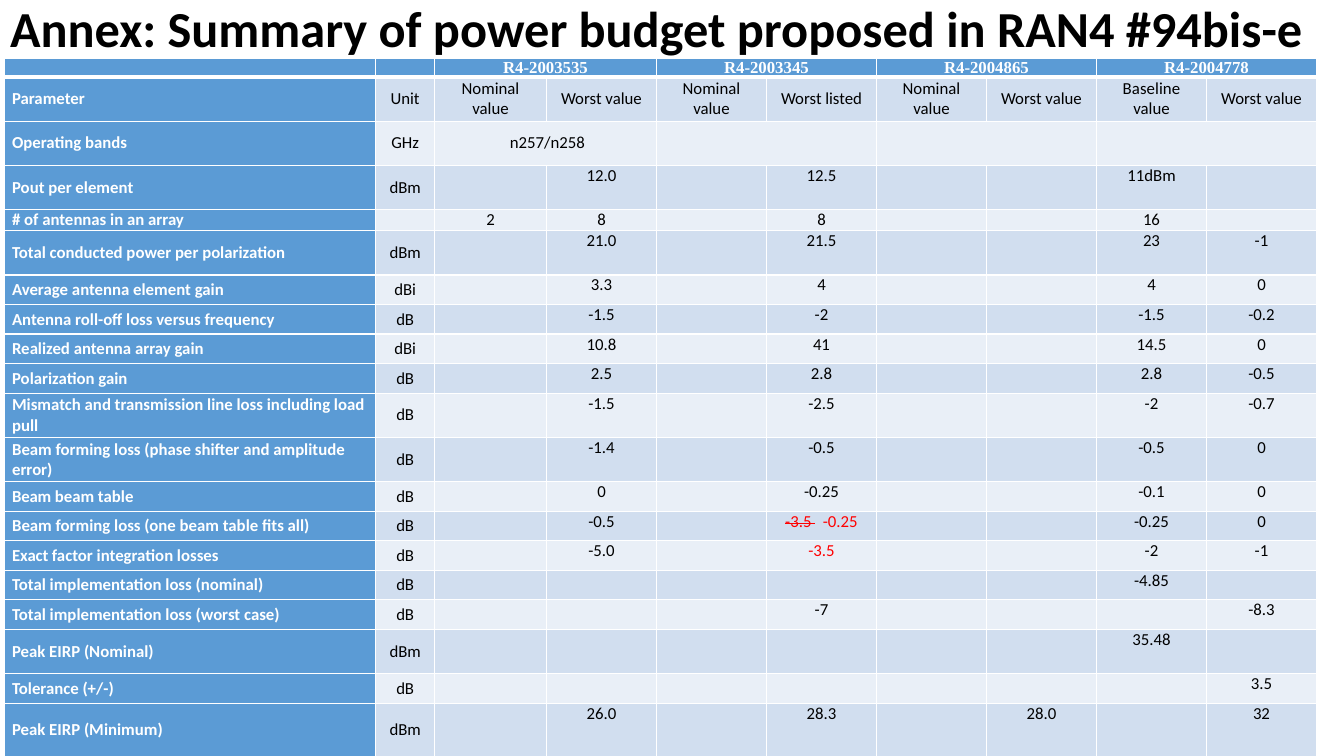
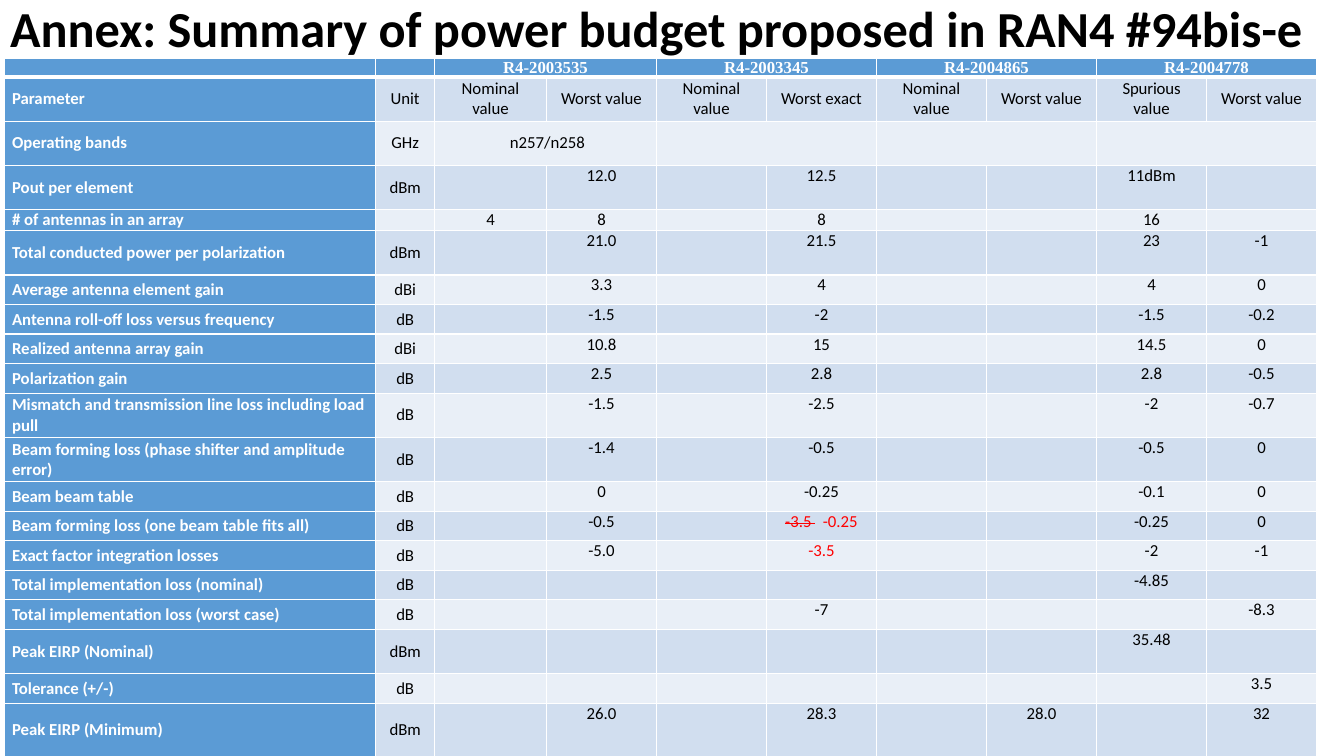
Baseline: Baseline -> Spurious (1152, 89)
Worst listed: listed -> exact (844, 99)
array 2: 2 -> 4 (491, 220)
41: 41 -> 15 (821, 344)
